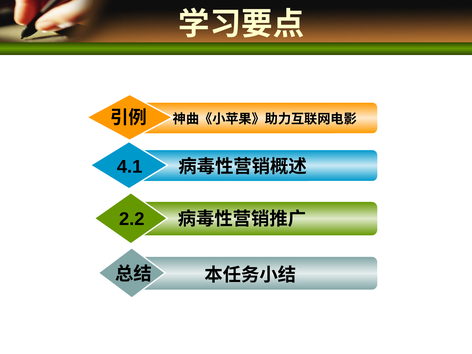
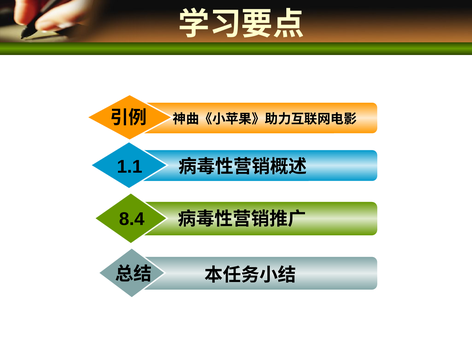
4.1: 4.1 -> 1.1 (130, 167)
2.2: 2.2 -> 8.4 (132, 219)
